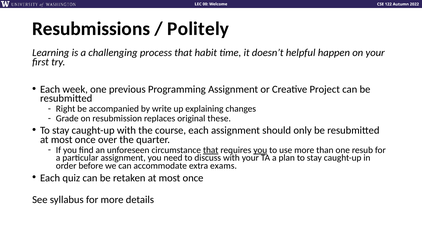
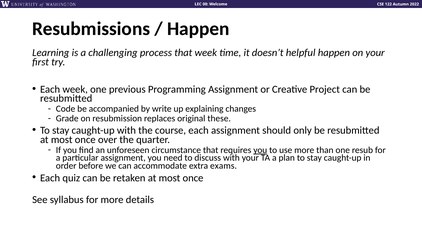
Politely: Politely -> Happen (198, 29)
that habit: habit -> week (206, 53)
Right: Right -> Code (66, 109)
that underline: present -> none (211, 150)
